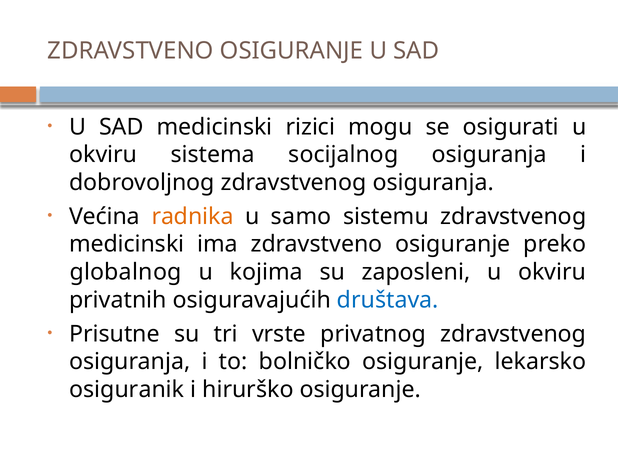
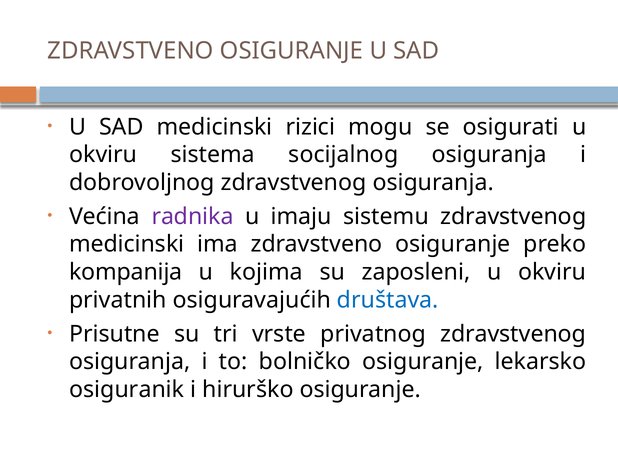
radnika colour: orange -> purple (193, 216)
samo: samo -> imaju (301, 216)
globalnog: globalnog -> kompanija (126, 272)
